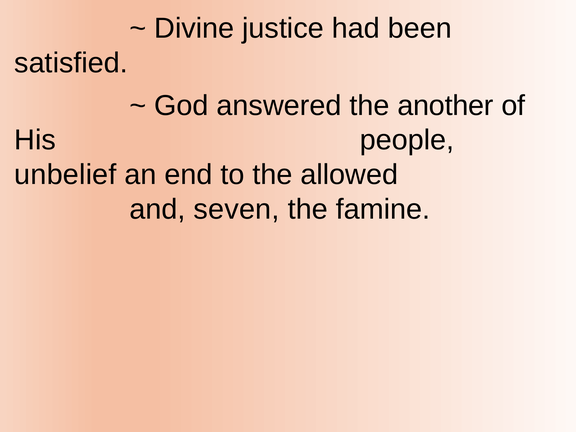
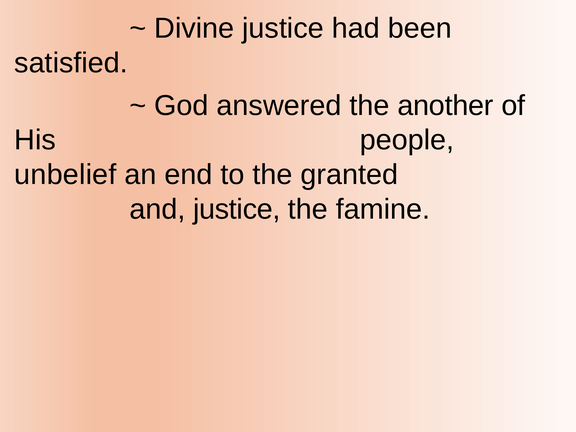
allowed: allowed -> granted (349, 175)
and seven: seven -> justice (237, 209)
